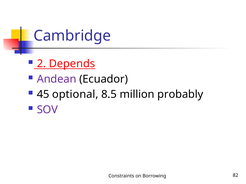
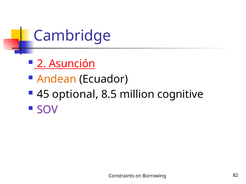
Depends: Depends -> Asunción (72, 64)
Andean colour: purple -> orange (57, 79)
probably: probably -> cognitive (180, 95)
